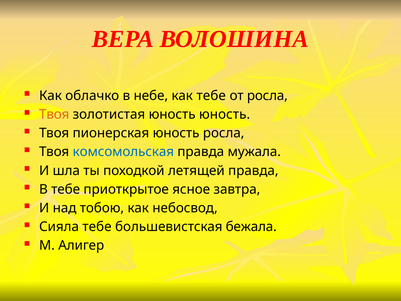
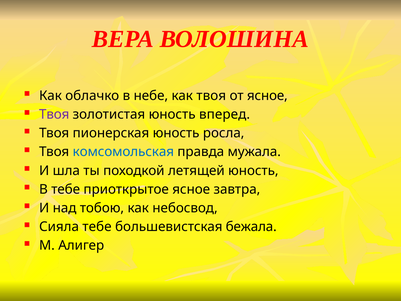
как тебе: тебе -> твоя (211, 96)
от росла: росла -> ясное (267, 96)
Твоя colour: orange -> purple (54, 114)
юность юность: юность -> вперед (225, 114)
летящей правда: правда -> юность (253, 170)
